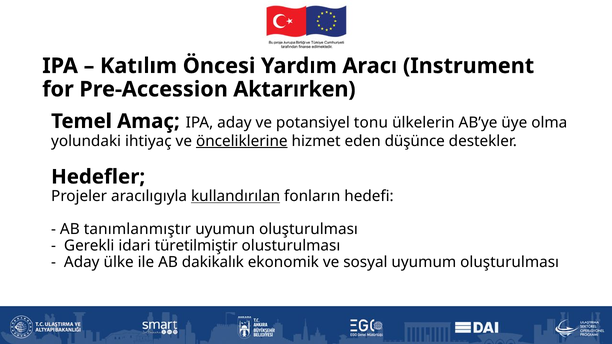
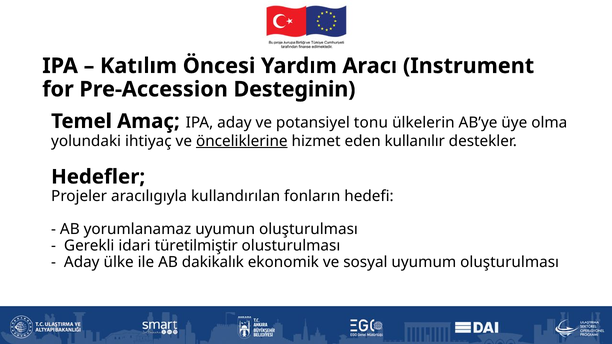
Aktarırken: Aktarırken -> Desteginin (294, 89)
düşünce: düşünce -> kullanılır (415, 141)
kullandırılan underline: present -> none (236, 196)
tanımlanmıştır: tanımlanmıştır -> yorumlanamaz (137, 229)
